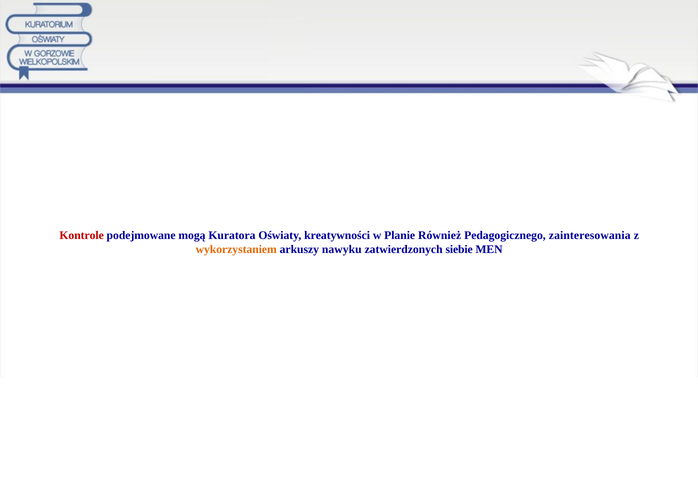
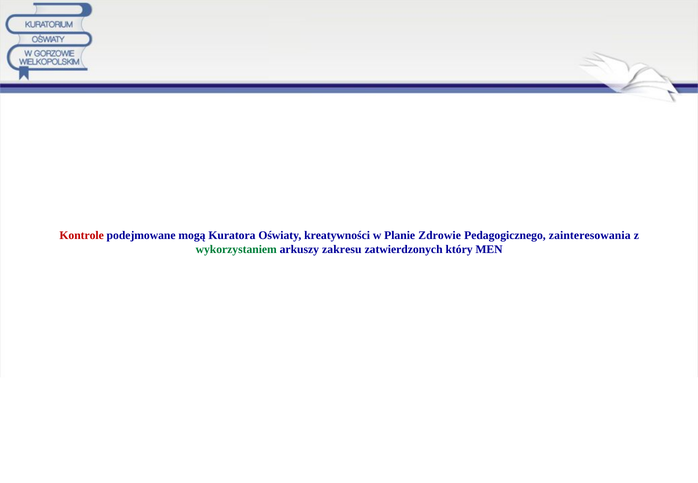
Również: Również -> Zdrowie (440, 236)
wykorzystaniem colour: orange -> green (236, 250)
nawyku: nawyku -> zakresu (342, 250)
siebie: siebie -> który (459, 250)
